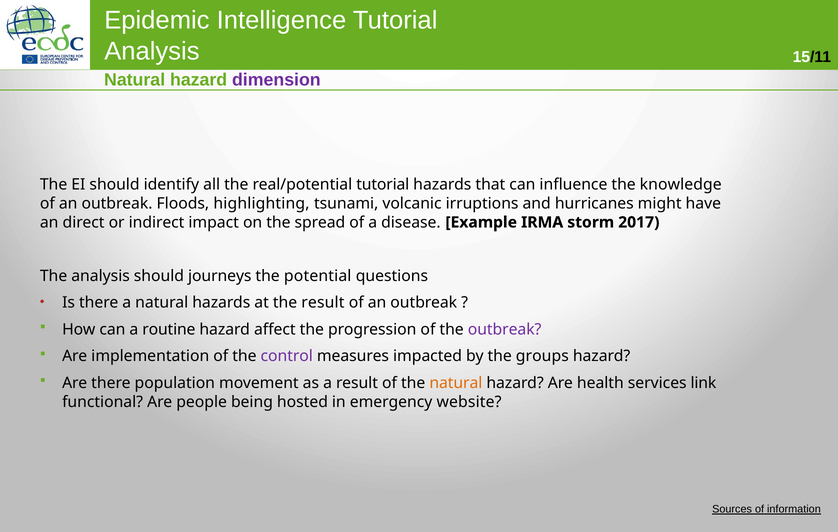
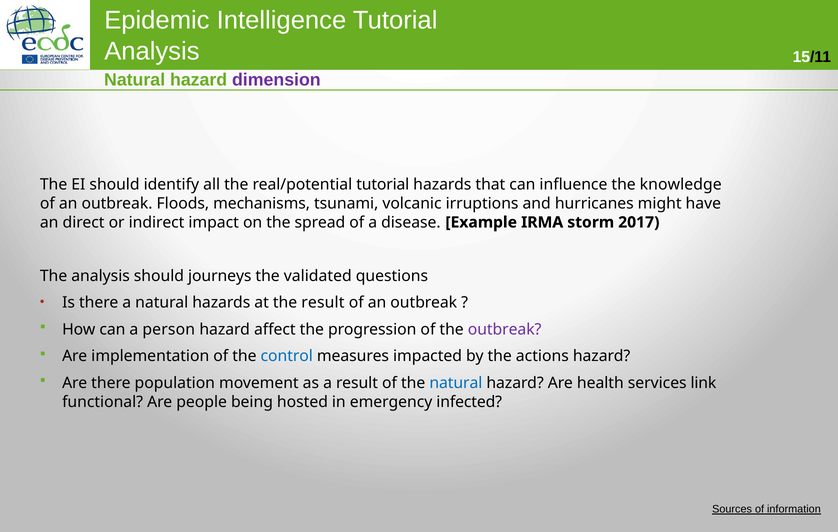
highlighting: highlighting -> mechanisms (262, 203)
potential: potential -> validated (318, 276)
routine: routine -> person (169, 329)
control colour: purple -> blue (287, 356)
groups: groups -> actions (542, 356)
natural colour: orange -> blue (456, 383)
website: website -> infected (469, 402)
